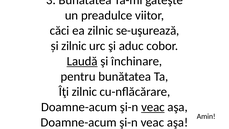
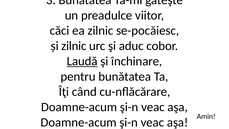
se-uşurează: se-uşurează -> se-pocăiesc (148, 31)
Îţi zilnic: zilnic -> când (84, 92)
veac underline: present -> none (153, 107)
